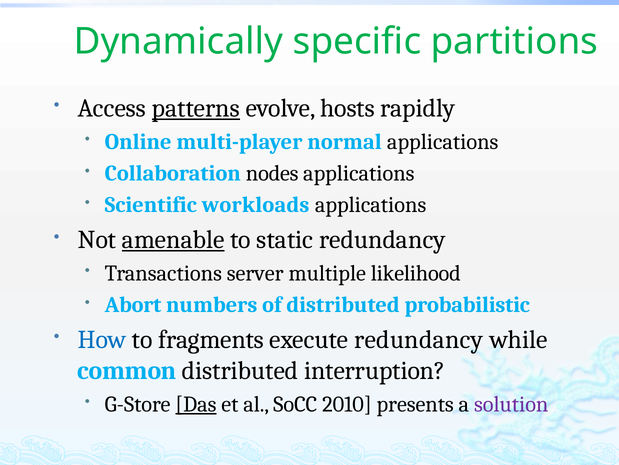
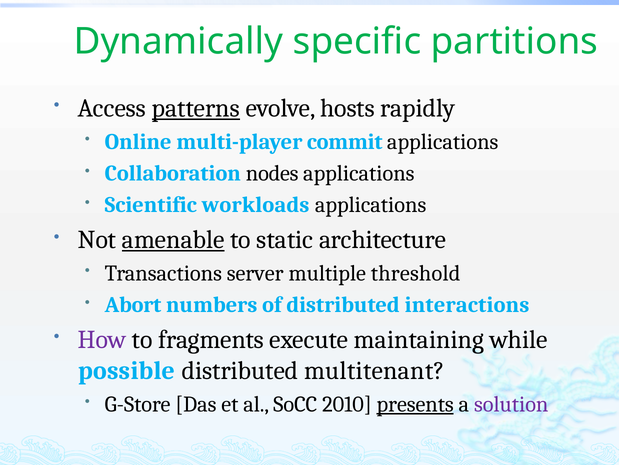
normal: normal -> commit (345, 141)
static redundancy: redundancy -> architecture (383, 239)
likelihood: likelihood -> threshold (416, 273)
probabilistic: probabilistic -> interactions (467, 304)
How colour: blue -> purple (102, 339)
execute redundancy: redundancy -> maintaining (419, 339)
common: common -> possible (127, 370)
interruption: interruption -> multitenant (374, 370)
Das underline: present -> none (196, 404)
presents underline: none -> present (415, 404)
